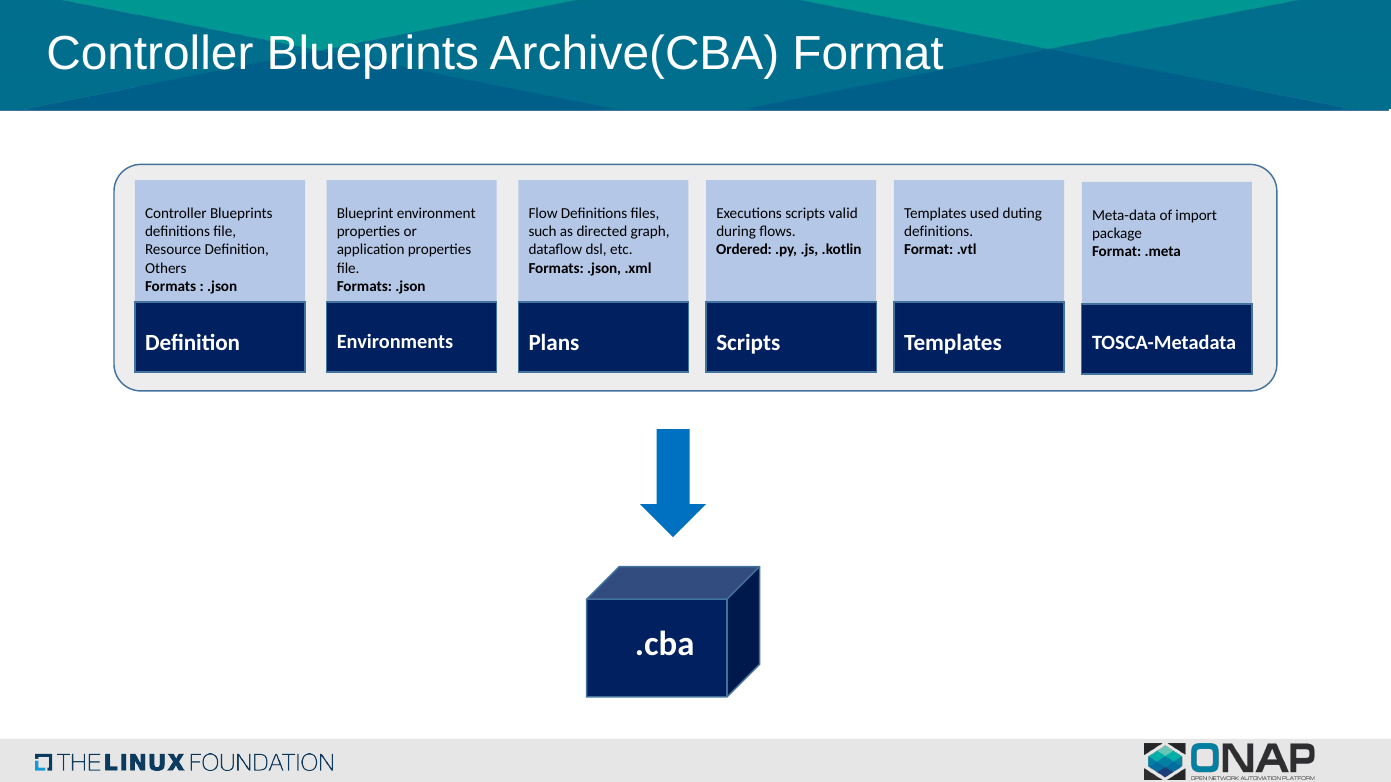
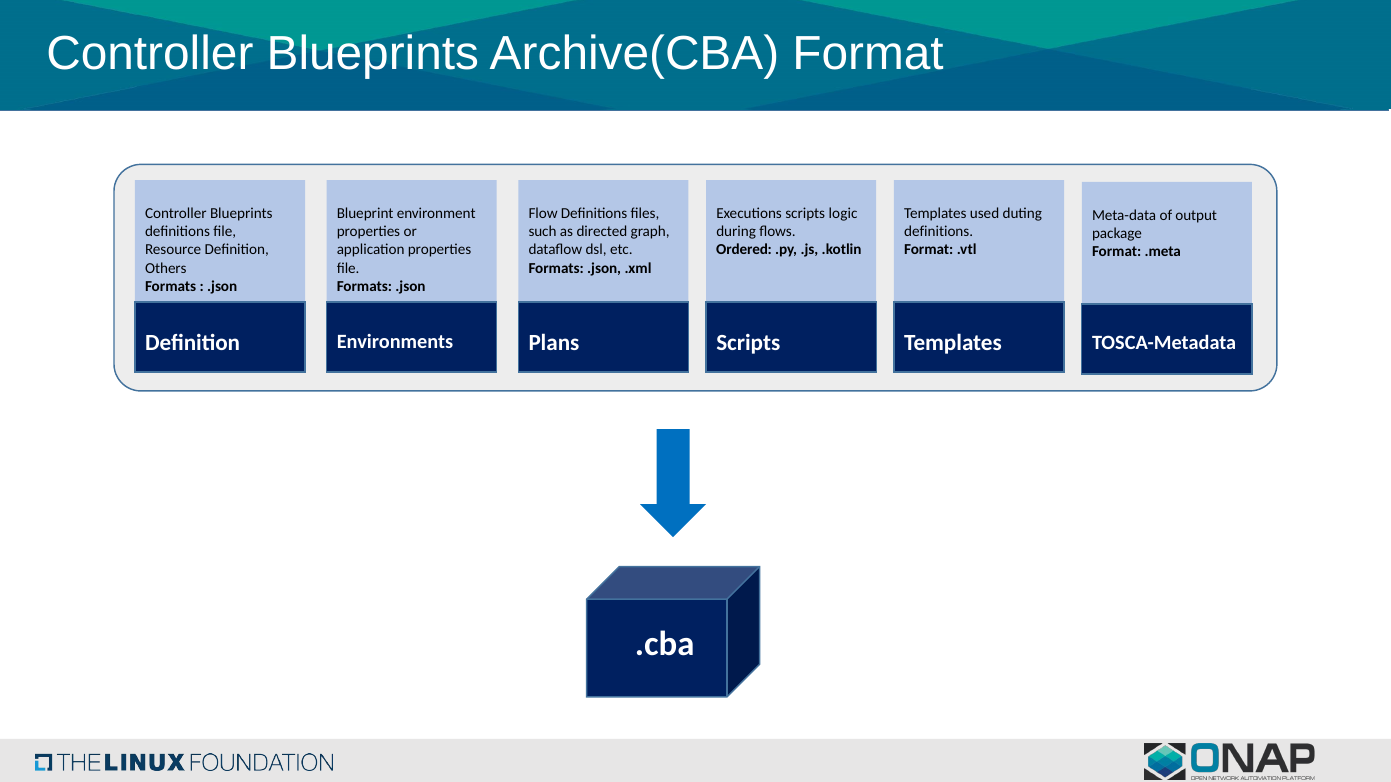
valid: valid -> logic (843, 214)
import: import -> output (1196, 215)
